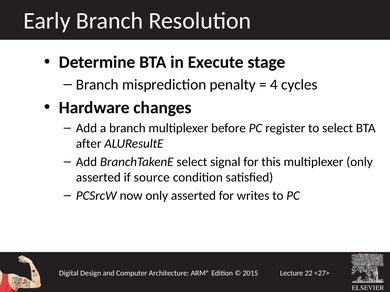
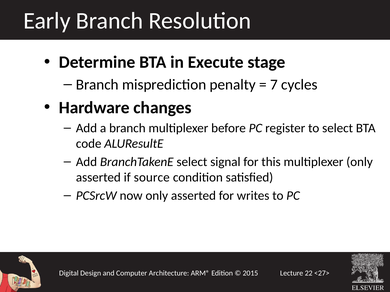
4: 4 -> 7 (274, 85)
after: after -> code (89, 144)
